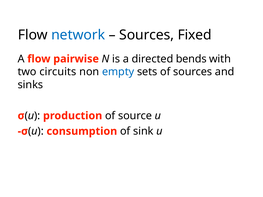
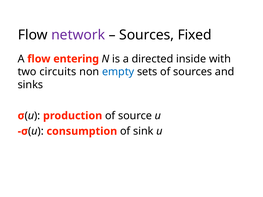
network colour: blue -> purple (78, 35)
pairwise: pairwise -> entering (76, 59)
bends: bends -> inside (191, 59)
